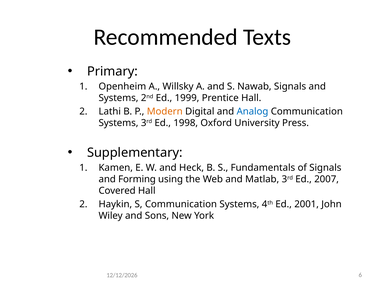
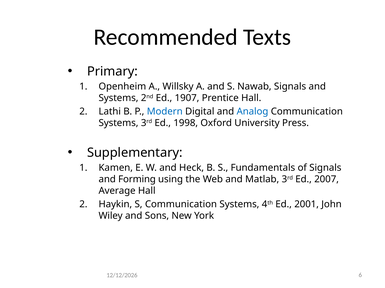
1999: 1999 -> 1907 (187, 98)
Modern colour: orange -> blue (165, 112)
Covered: Covered -> Average (117, 191)
